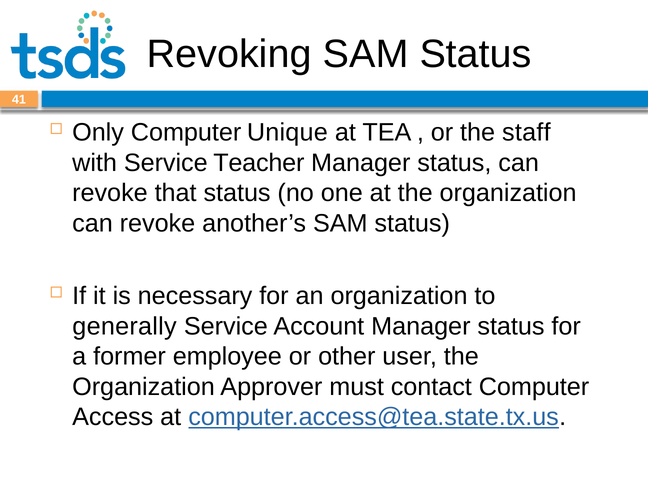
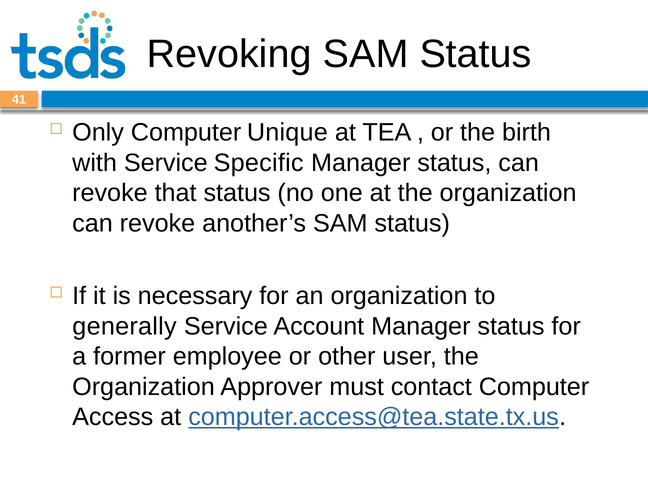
staff: staff -> birth (527, 133)
Teacher: Teacher -> Specific (259, 163)
